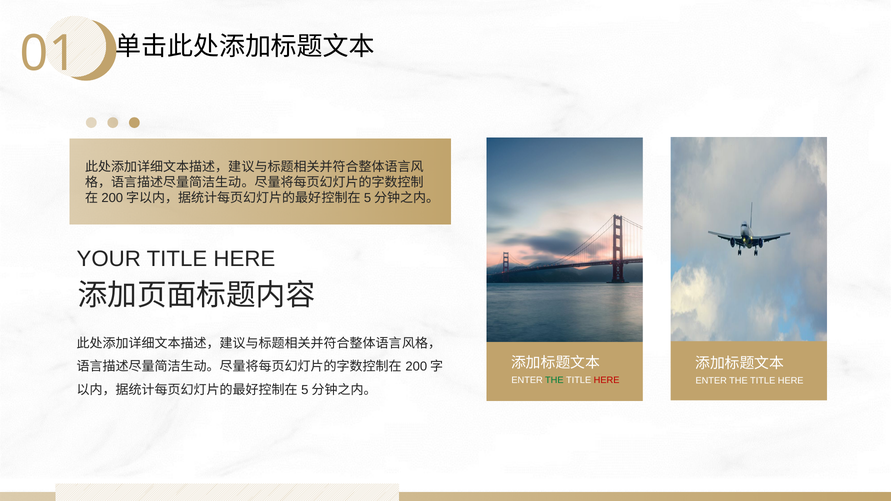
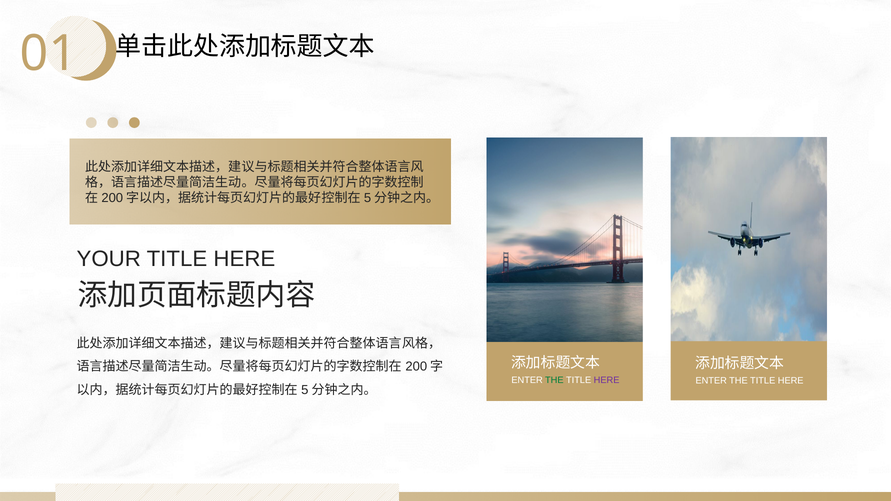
HERE colour: red -> purple (607, 380)
